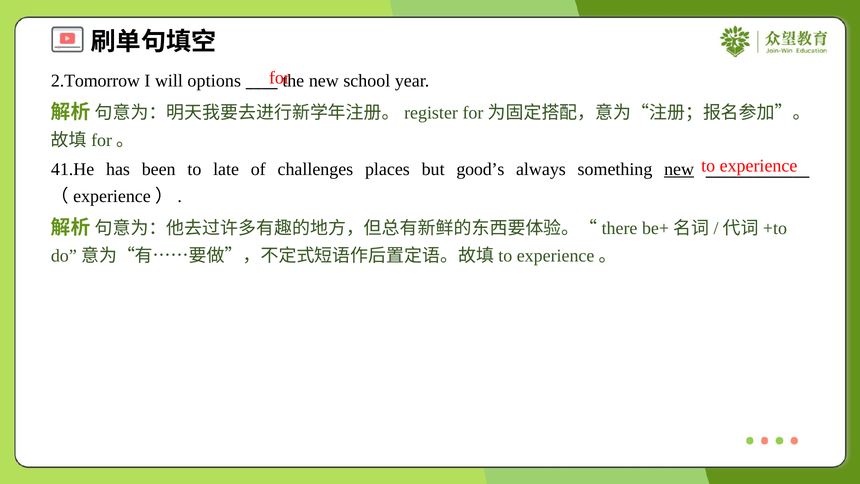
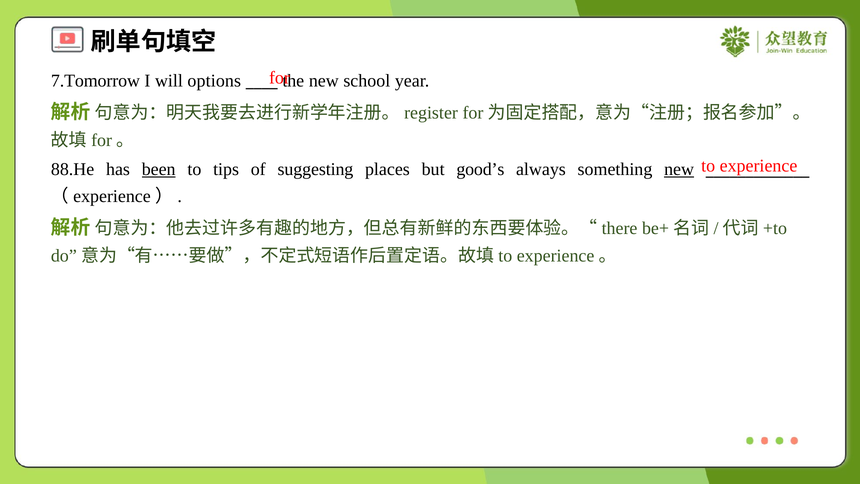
2.Tomorrow: 2.Tomorrow -> 7.Tomorrow (95, 81)
41.He: 41.He -> 88.He (73, 169)
been underline: none -> present (159, 169)
late: late -> tips (226, 169)
challenges: challenges -> suggesting (315, 169)
